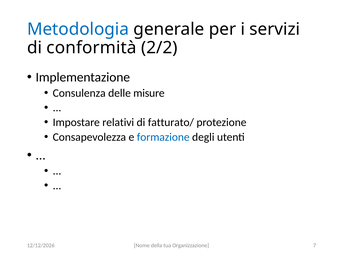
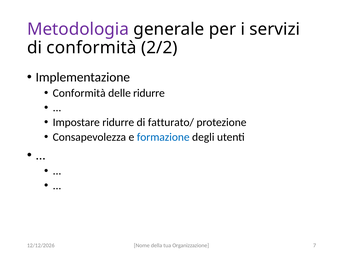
Metodologia colour: blue -> purple (78, 29)
Consulenza: Consulenza -> Conformità (79, 93)
delle misure: misure -> ridurre (149, 93)
Impostare relativi: relativi -> ridurre (118, 123)
